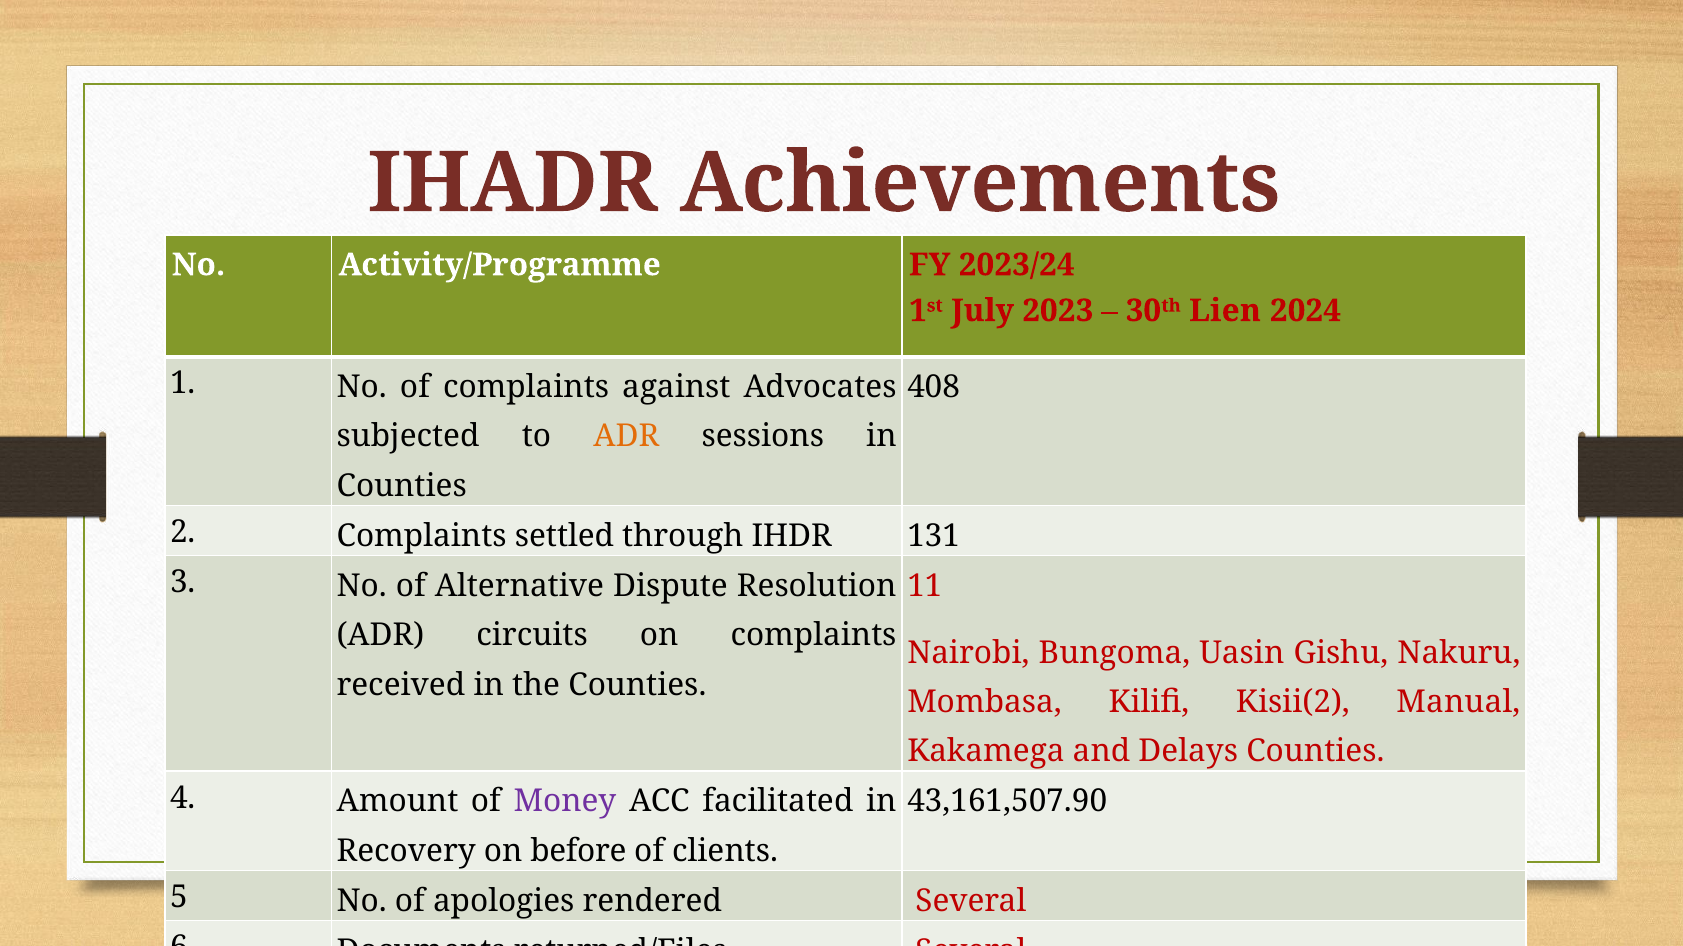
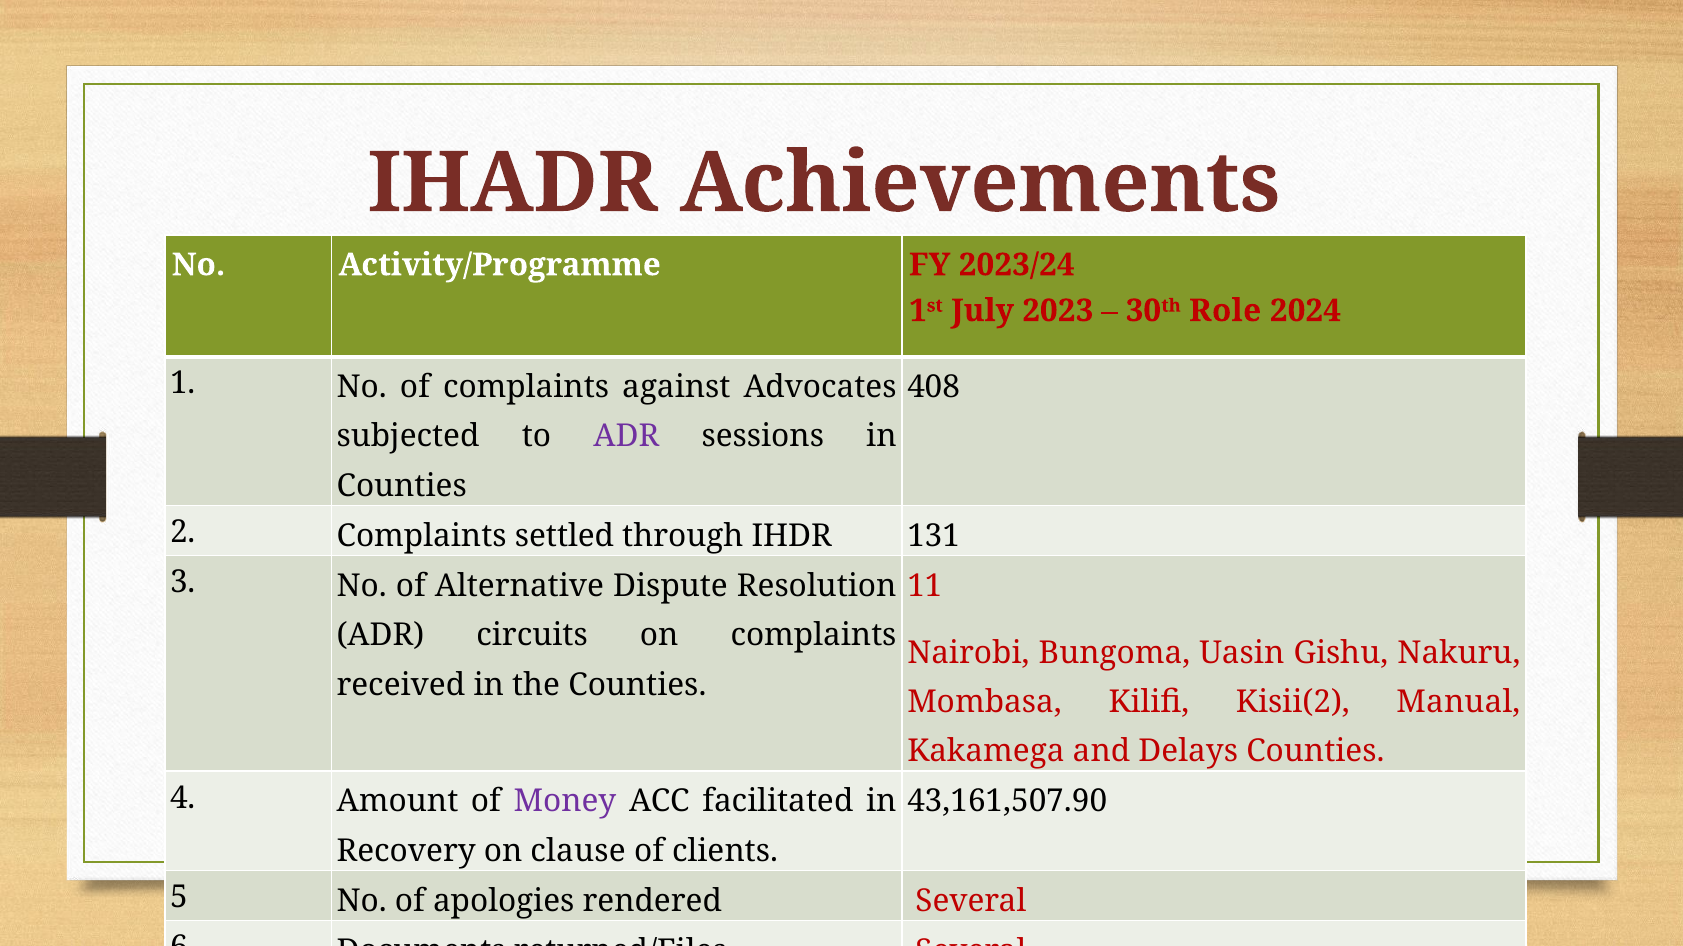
Lien: Lien -> Role (1225, 311)
ADR colour: orange -> purple (626, 437)
before: before -> clause (578, 851)
